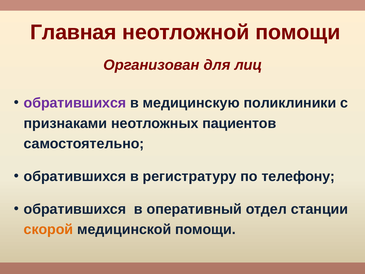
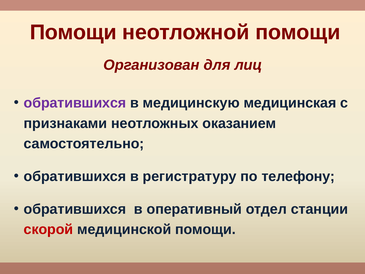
Главная: Главная -> Помощи (73, 32)
поликлиники: поликлиники -> медицинская (290, 103)
пациентов: пациентов -> оказанием (239, 123)
скорой colour: orange -> red (48, 229)
